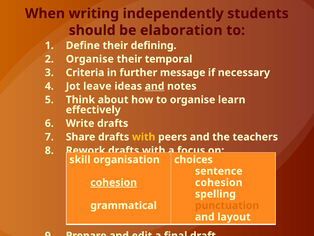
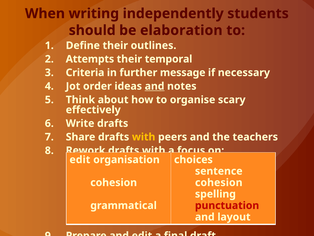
defining: defining -> outlines (154, 45)
Organise: Organise -> Attempts (90, 59)
leave: leave -> order (97, 86)
learn: learn -> scary (232, 100)
skill: skill -> edit (80, 159)
cohesion underline: present -> none (114, 182)
punctuation colour: orange -> red (227, 205)
